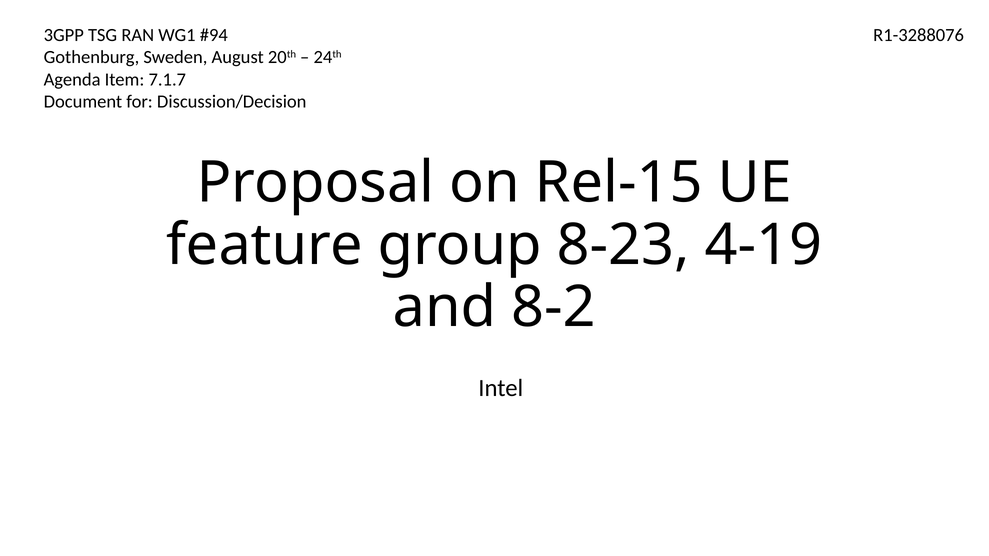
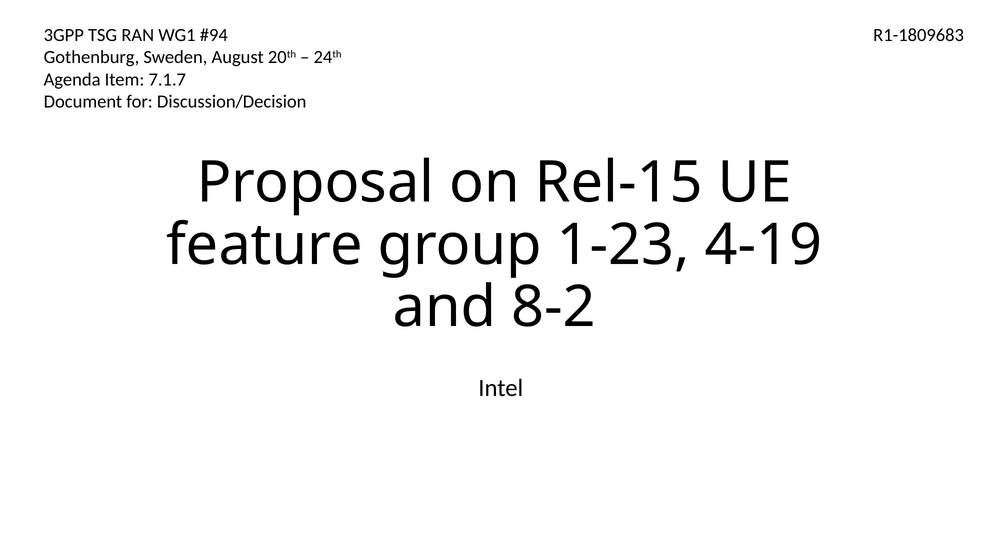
R1-3288076: R1-3288076 -> R1-1809683 (919, 35)
8-23: 8-23 -> 1-23 (623, 245)
